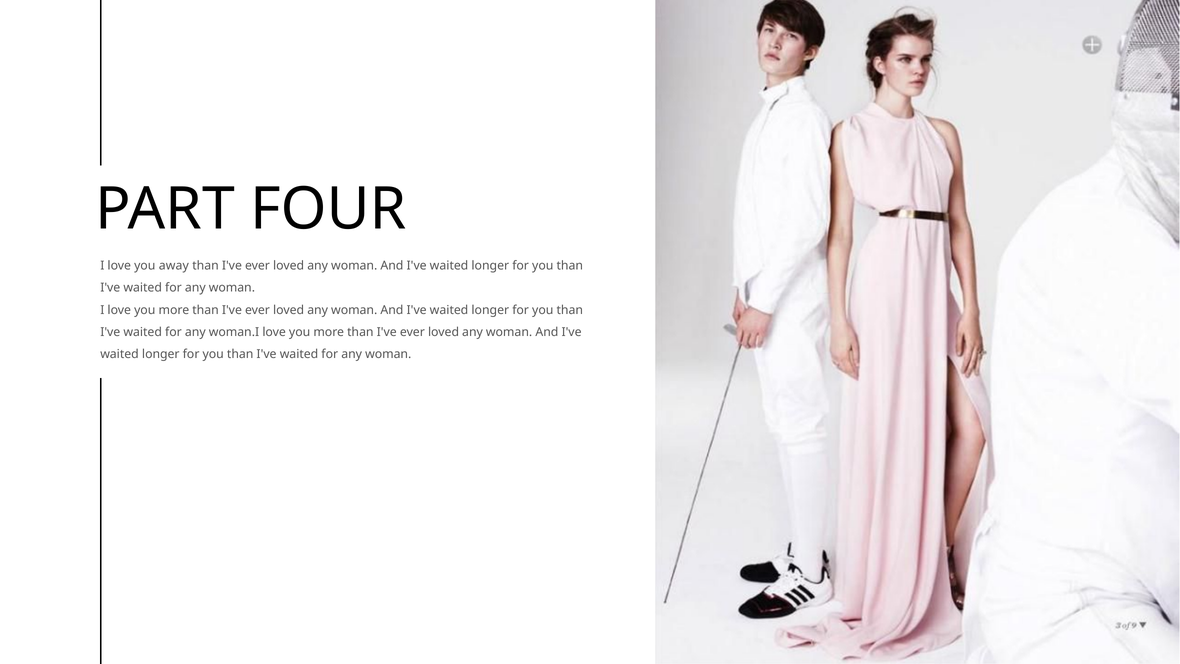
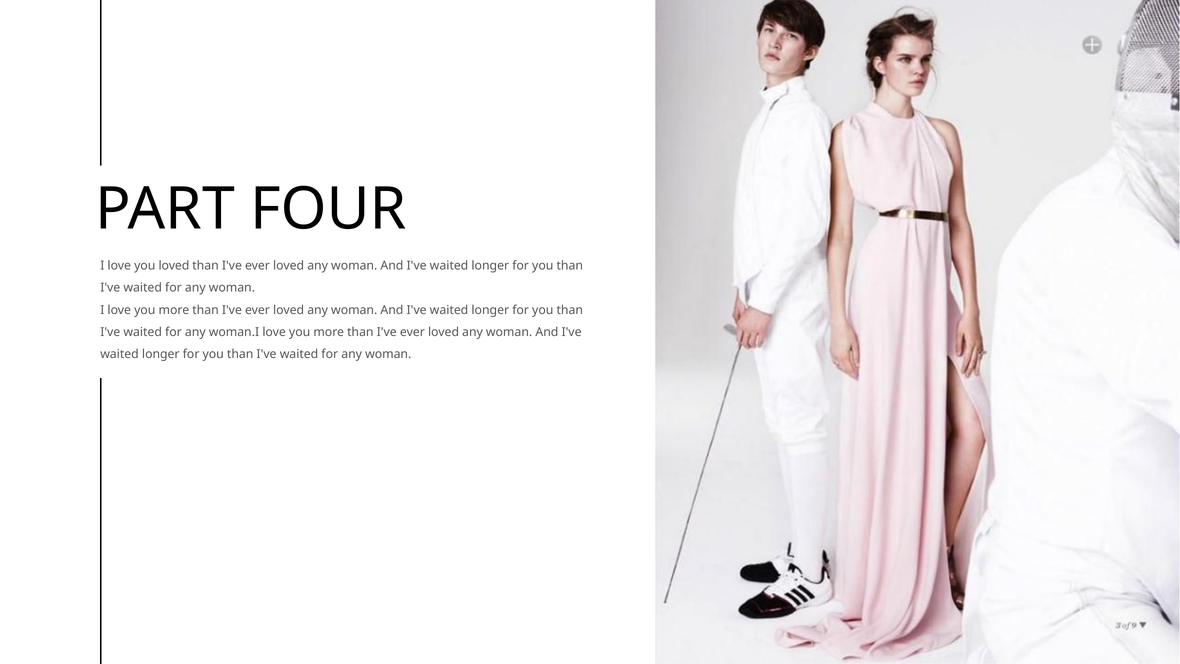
you away: away -> loved (174, 266)
